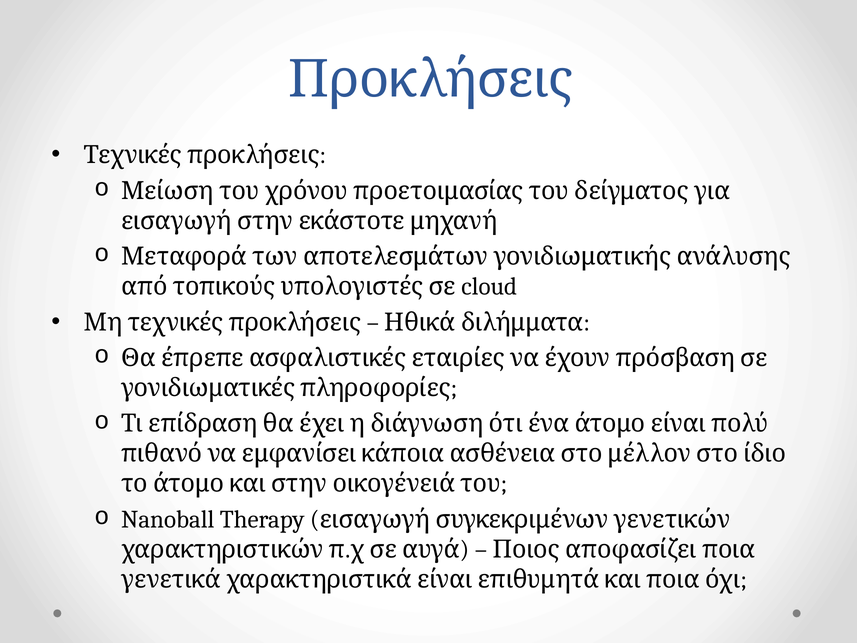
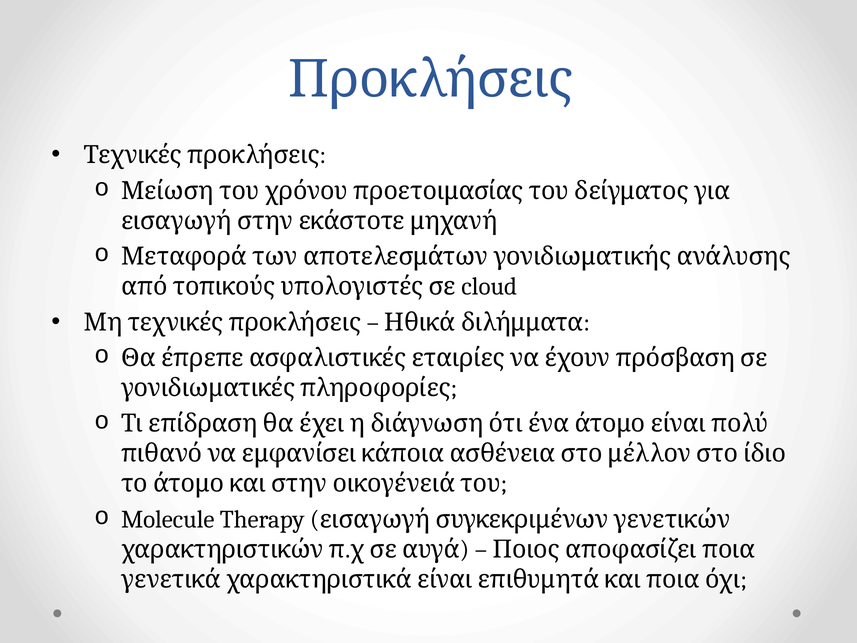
Nanoball: Nanoball -> Molecule (168, 519)
